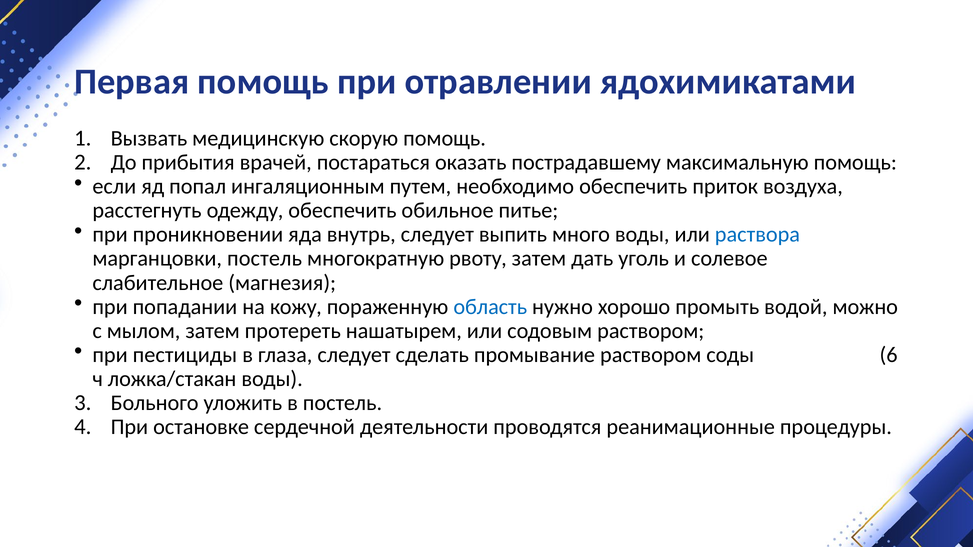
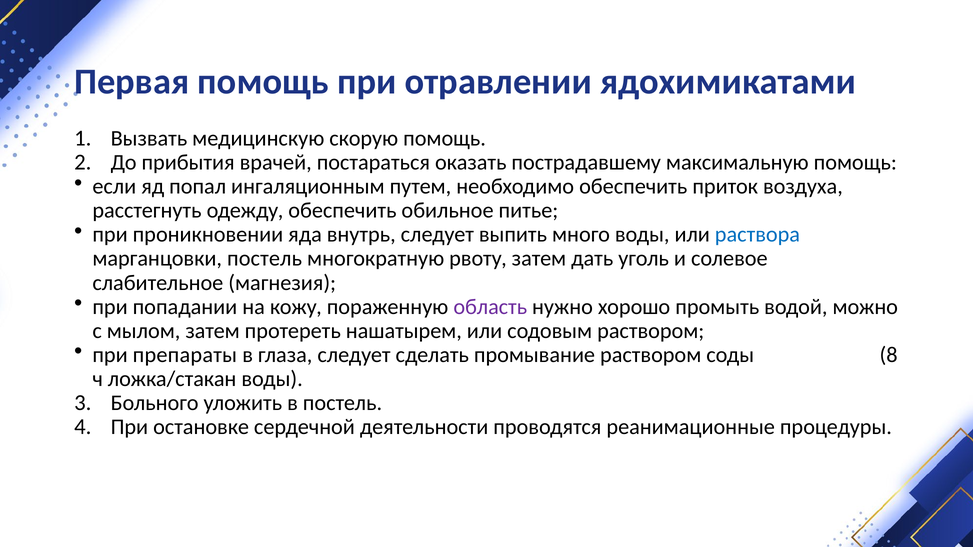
область colour: blue -> purple (490, 307)
пестициды: пестициды -> препараты (185, 355)
6: 6 -> 8 (889, 355)
